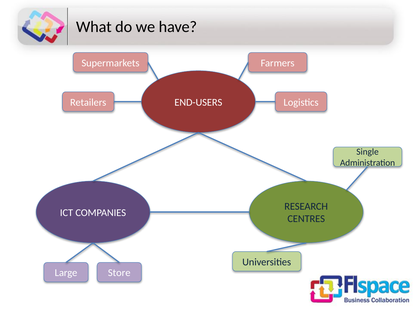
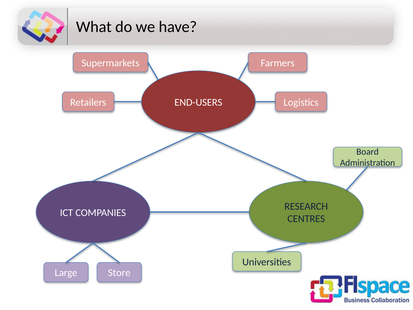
Single: Single -> Board (368, 152)
